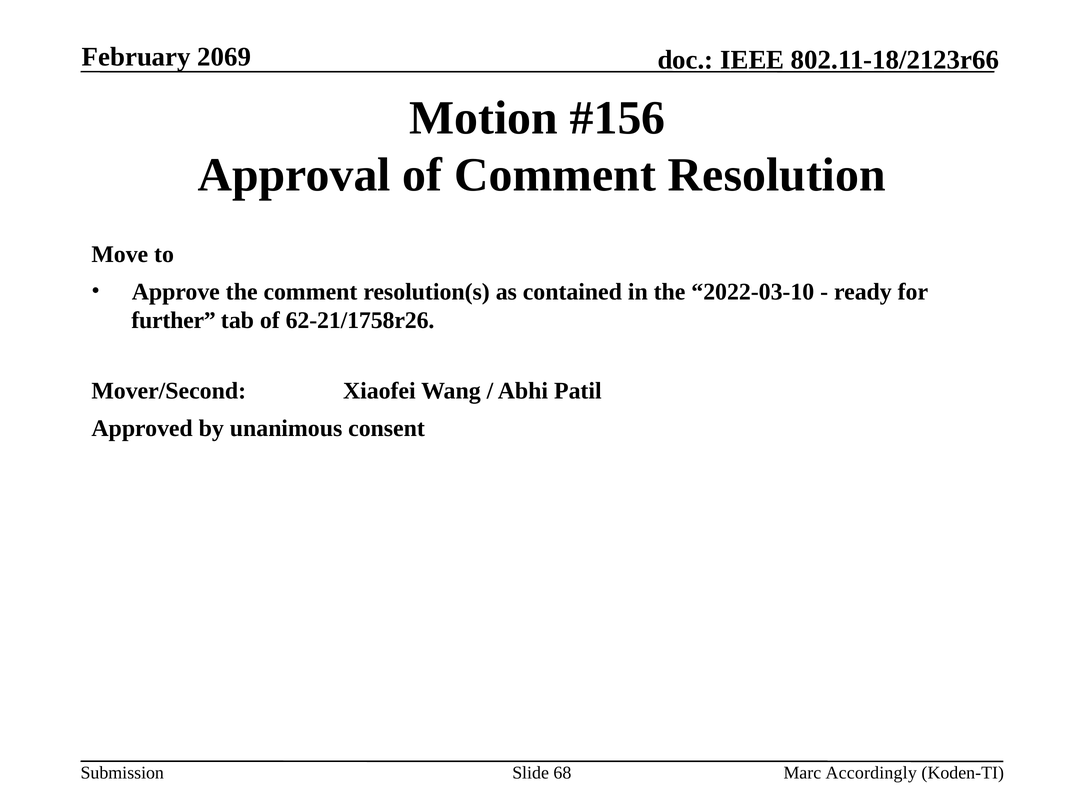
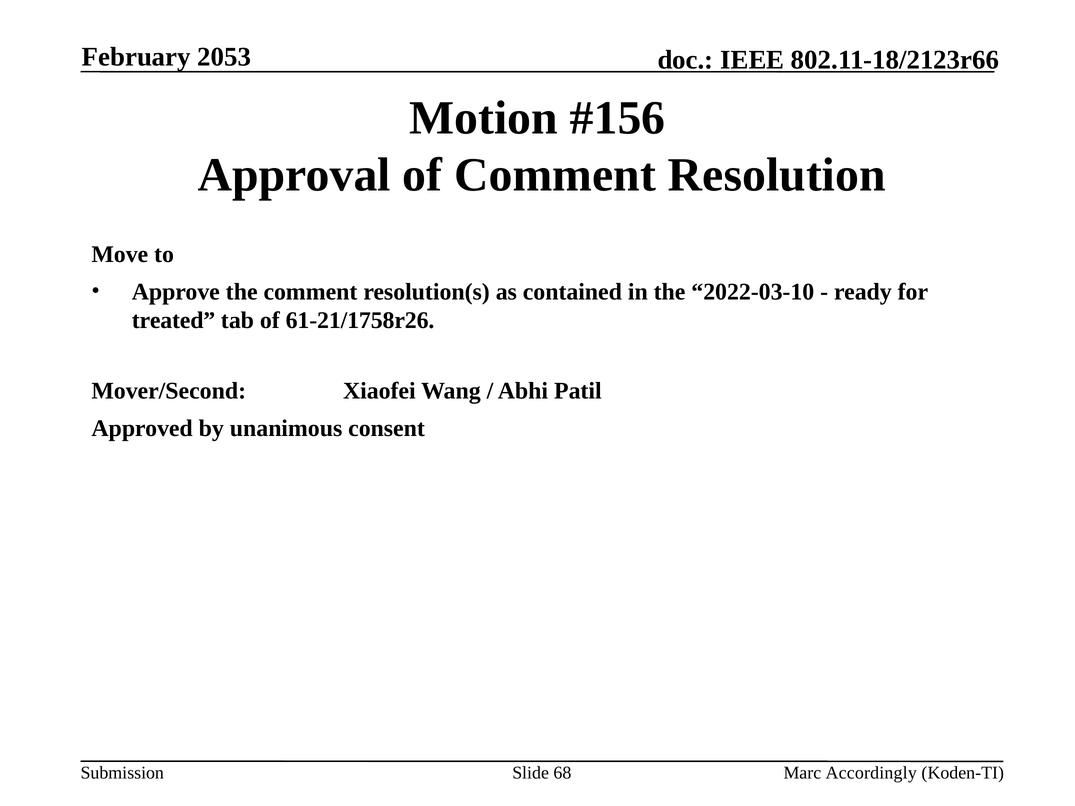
2069: 2069 -> 2053 (224, 57)
further: further -> treated (174, 321)
62-21/1758r26: 62-21/1758r26 -> 61-21/1758r26 (360, 321)
